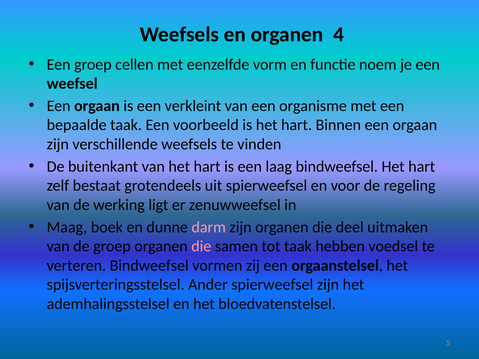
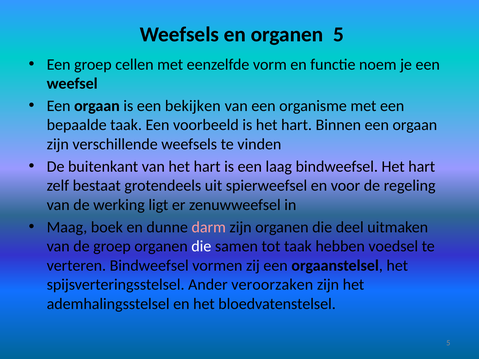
organen 4: 4 -> 5 (338, 34)
verkleint: verkleint -> bekijken (193, 106)
die colour: pink -> white (201, 246)
Ander spierweefsel: spierweefsel -> veroorzaken (272, 285)
